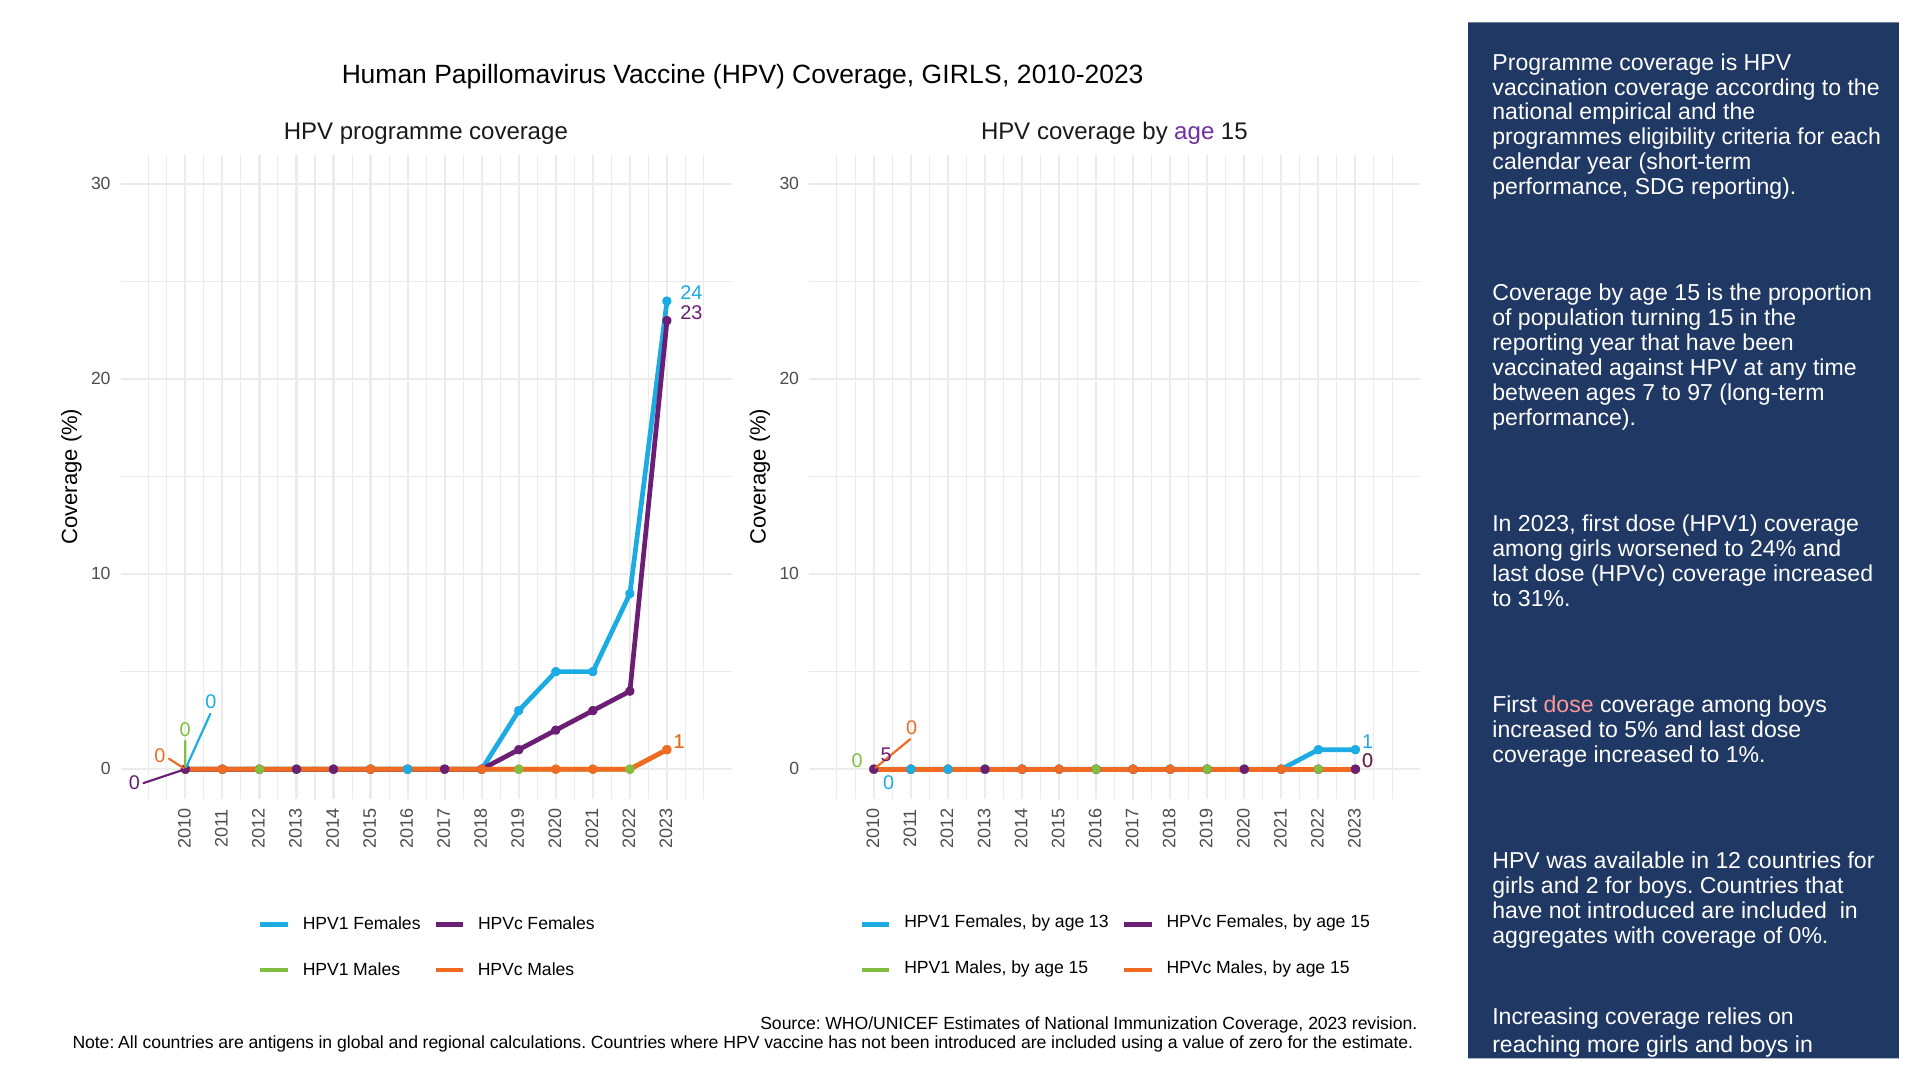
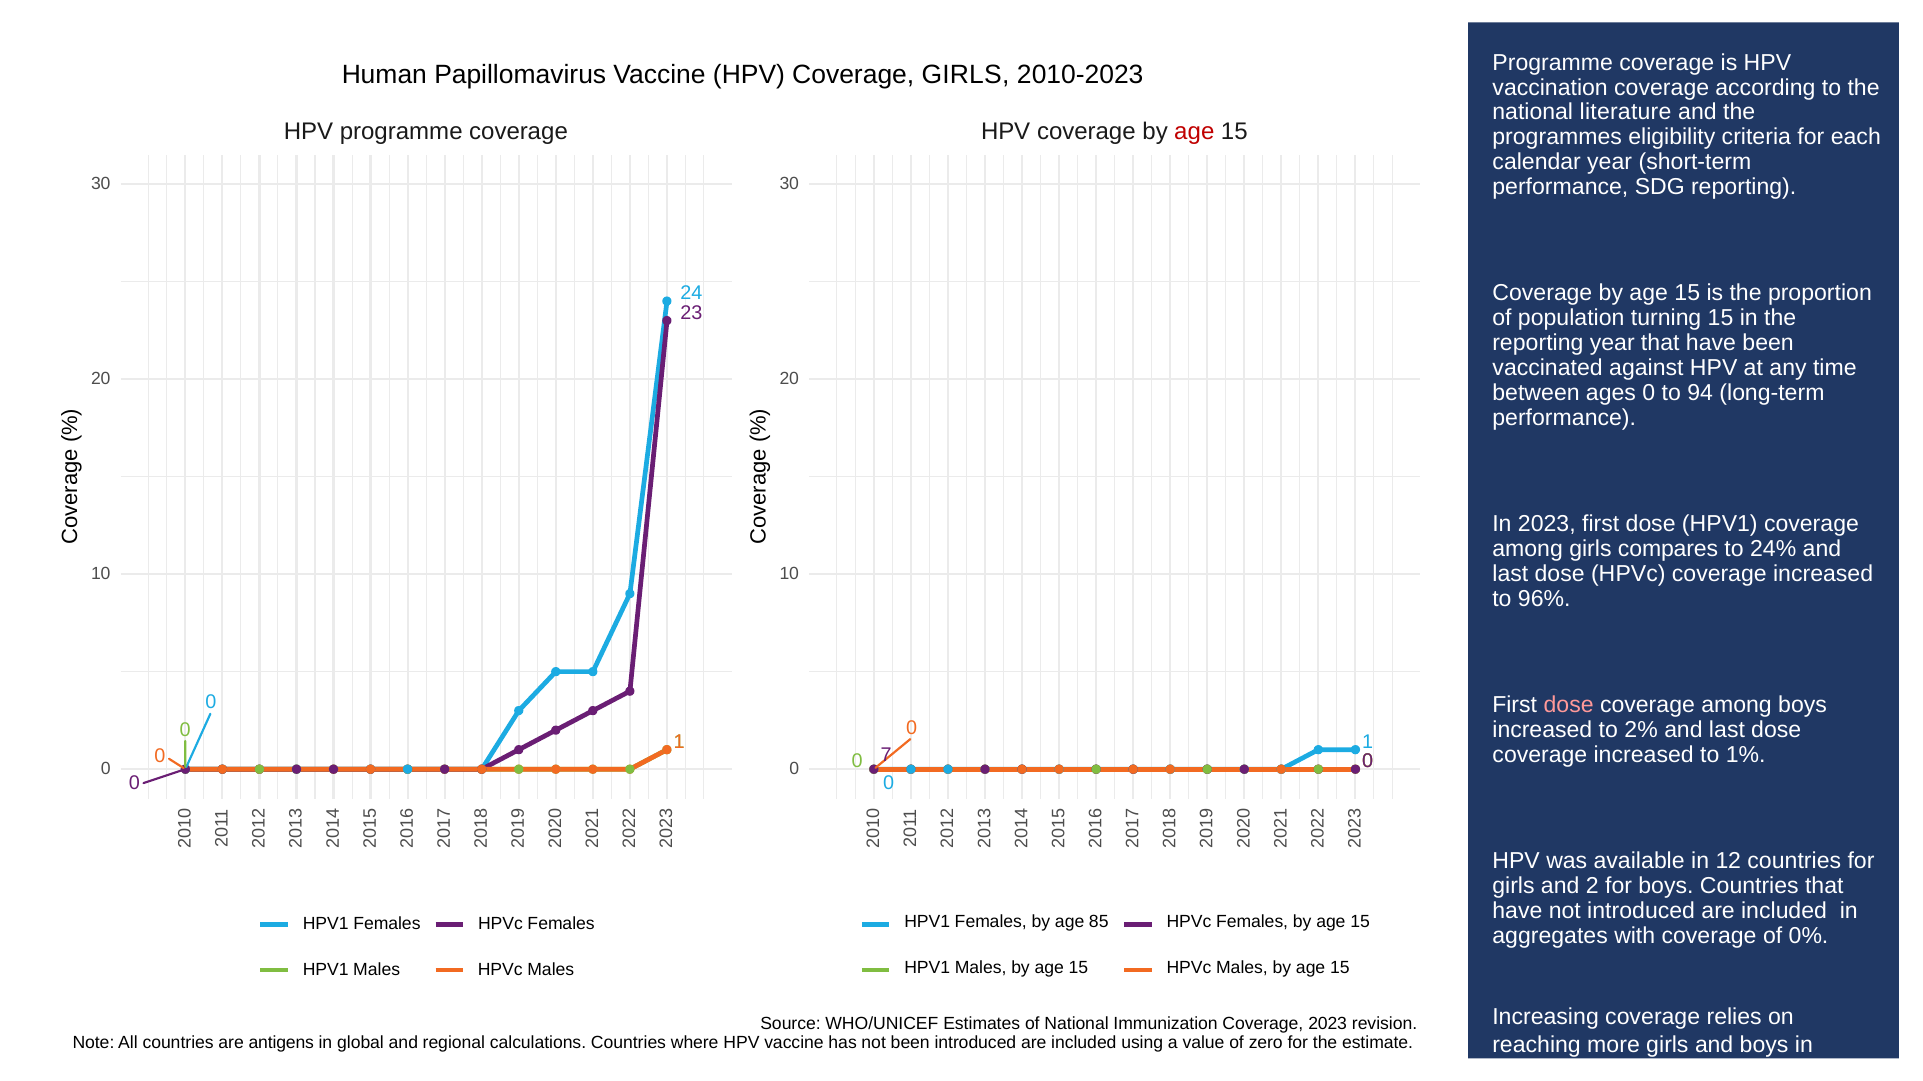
empirical: empirical -> literature (1626, 112)
age colour: purple -> red (1194, 132)
ages 7: 7 -> 0 (1649, 393)
97: 97 -> 94 (1700, 393)
worsened: worsened -> compares (1668, 549)
31%: 31% -> 96% (1544, 599)
5%: 5% -> 2% (1641, 730)
0 5: 5 -> 7 (886, 755)
13: 13 -> 85 (1099, 923)
